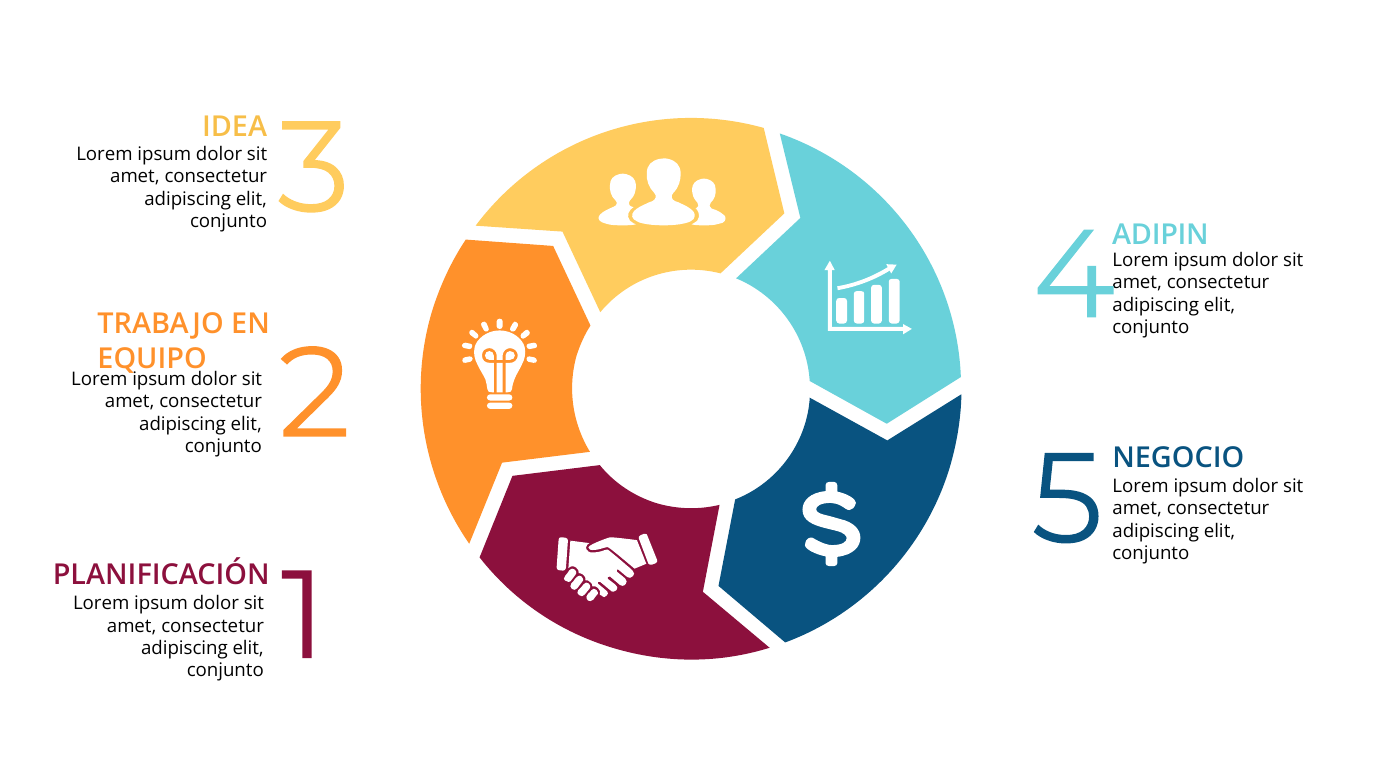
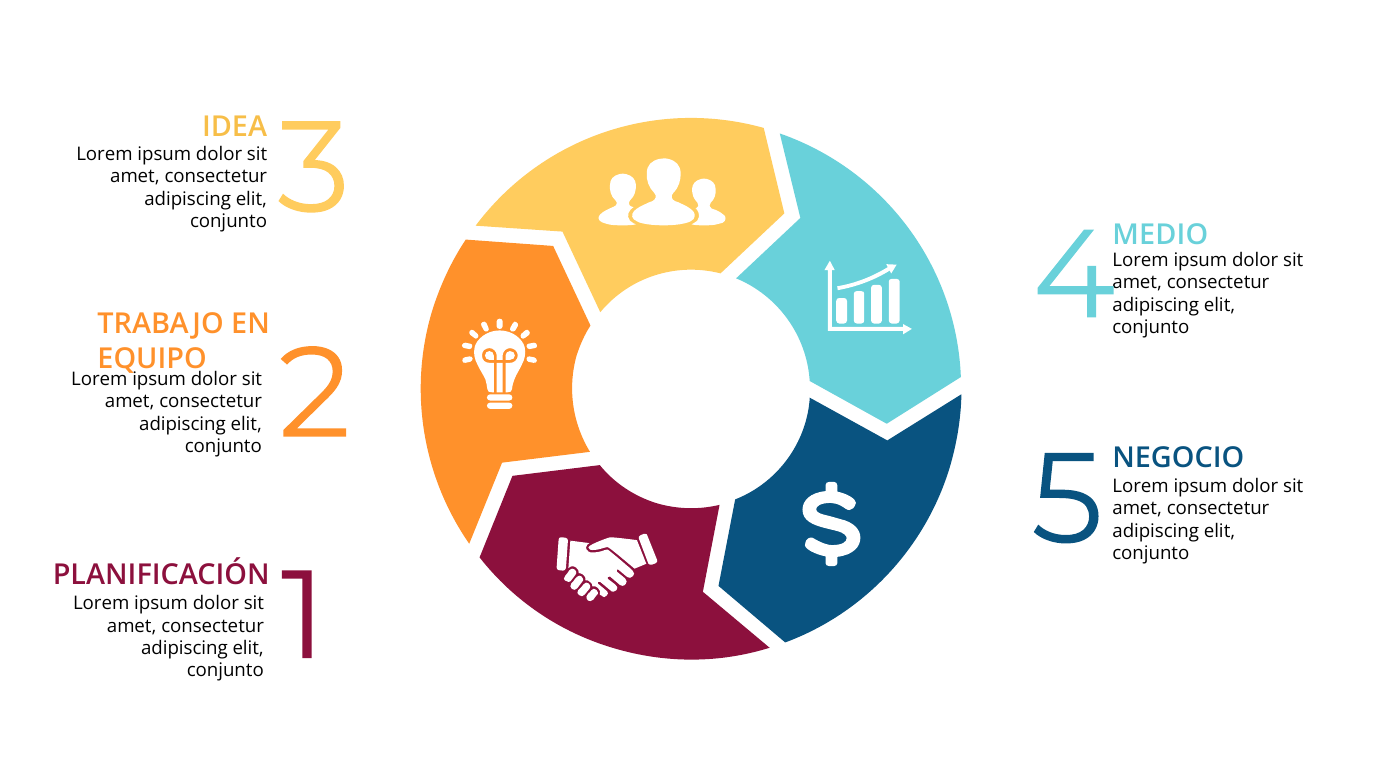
ADIPIN: ADIPIN -> MEDIO (1160, 235)
